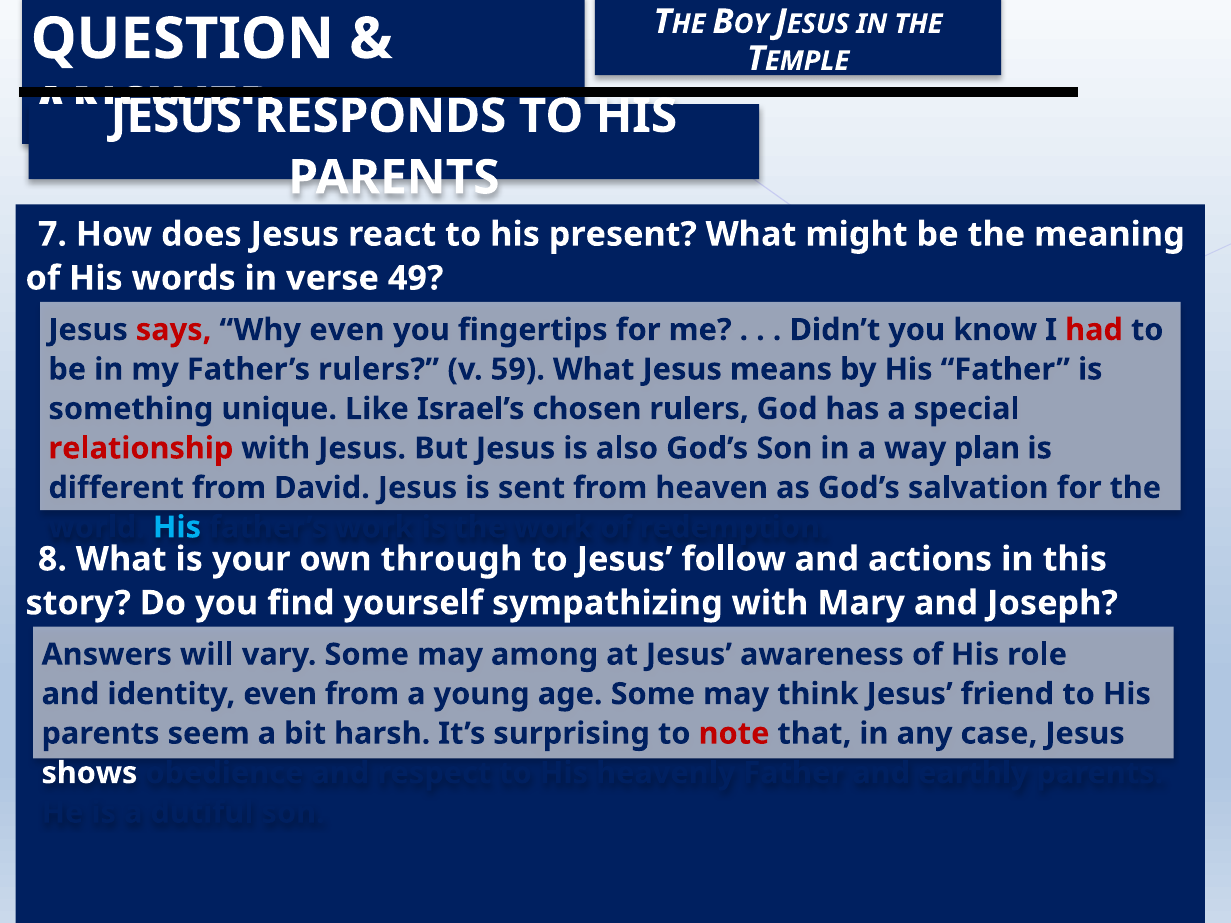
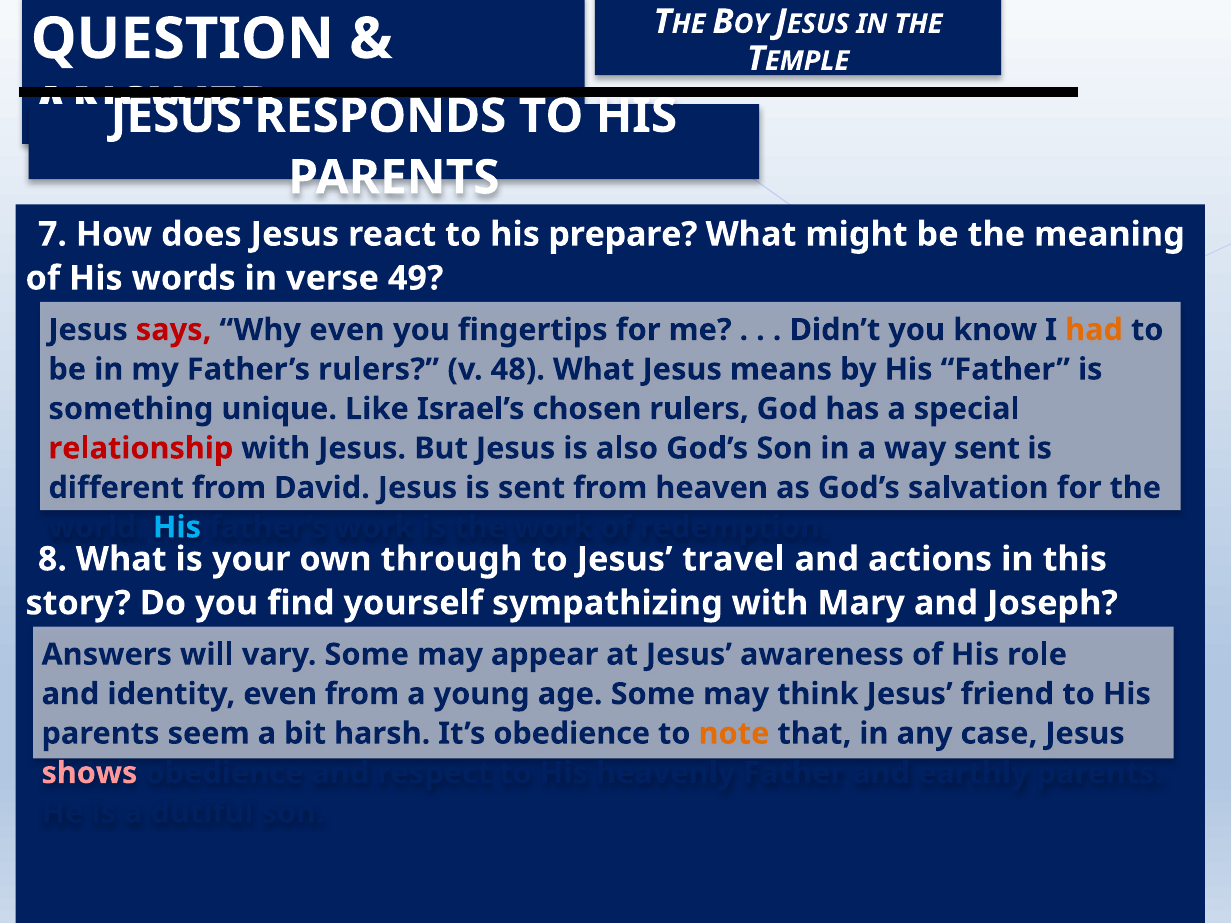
present: present -> prepare (623, 234)
had colour: red -> orange (1094, 330)
59: 59 -> 48 (518, 369)
way plan: plan -> sent (987, 448)
follow: follow -> travel (733, 559)
among: among -> appear (545, 655)
It’s surprising: surprising -> obedience (572, 734)
note colour: red -> orange (734, 734)
shows colour: white -> pink (89, 773)
